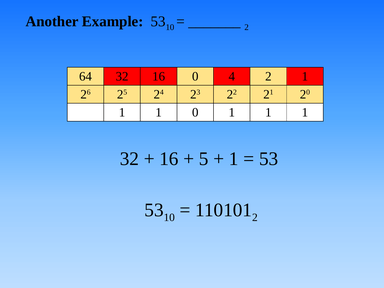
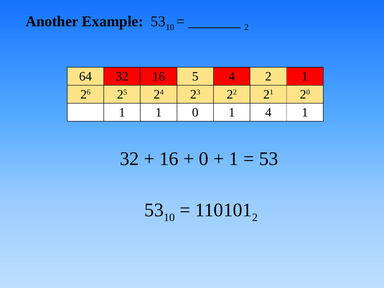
16 0: 0 -> 5 (195, 76)
0 1 1: 1 -> 4 (268, 112)
5: 5 -> 0 (204, 159)
